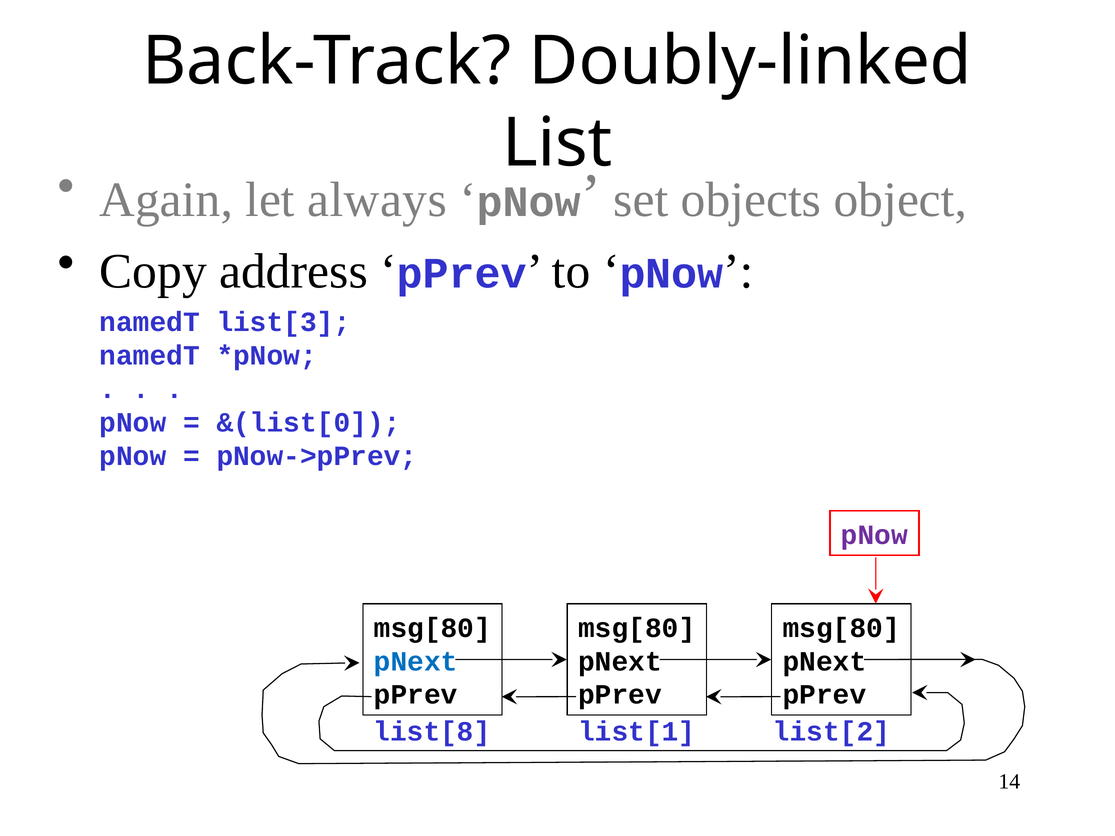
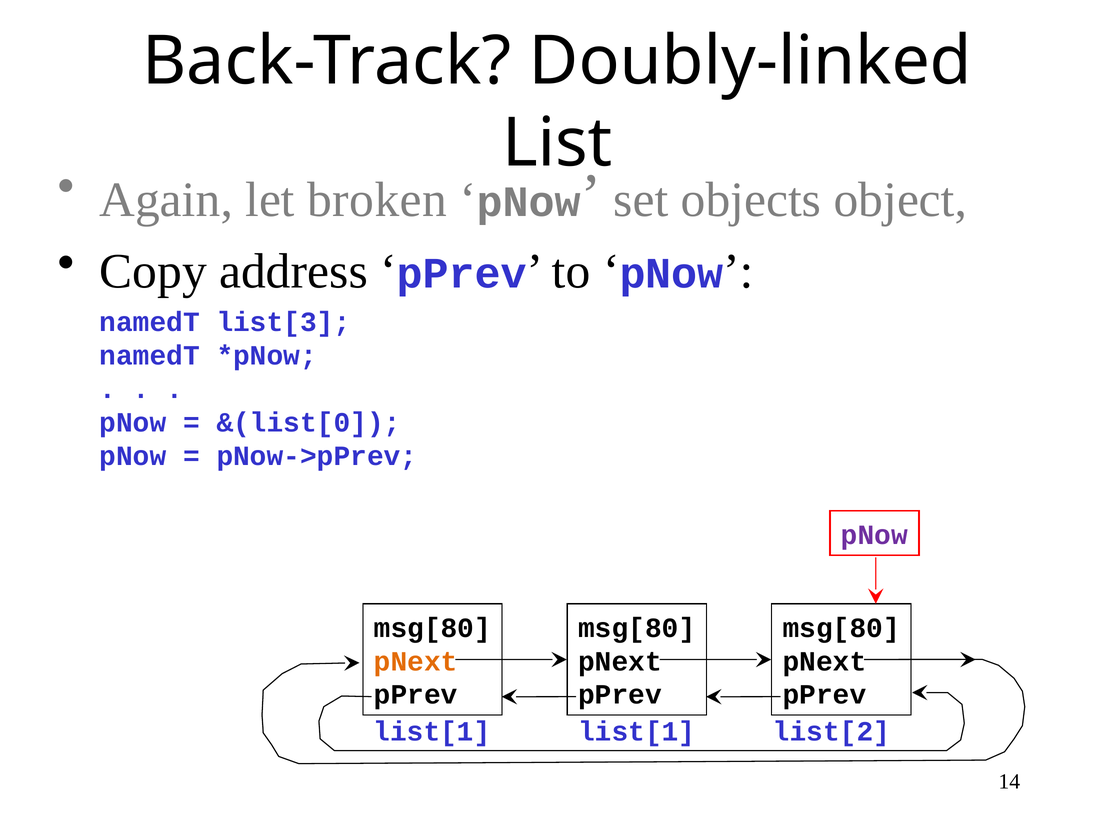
always: always -> broken (377, 200)
pNext colour: blue -> orange (416, 662)
list[8: list[8 -> list[1 (432, 732)
